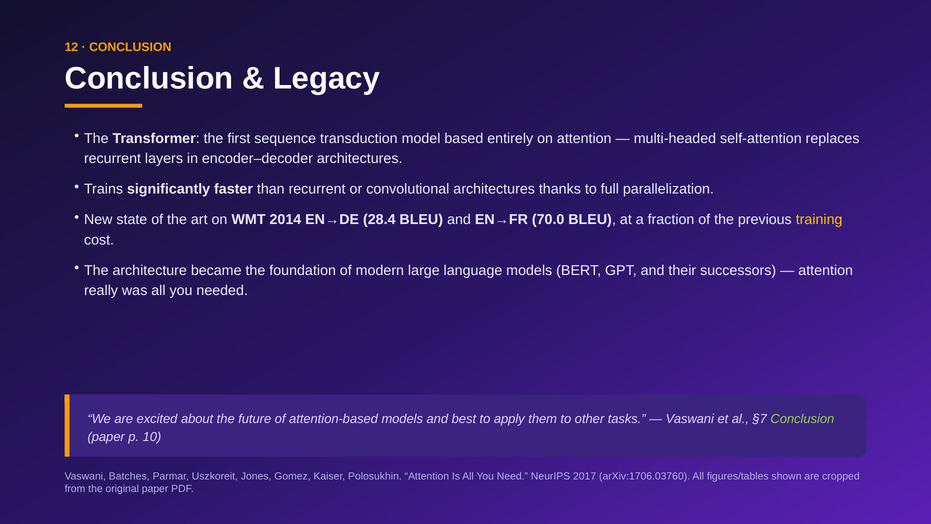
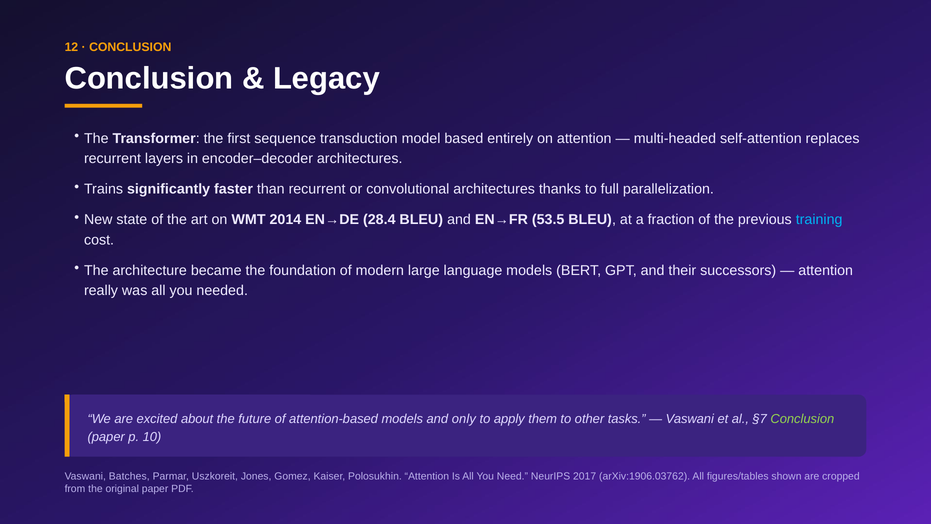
70.0: 70.0 -> 53.5 (548, 220)
training colour: yellow -> light blue (819, 220)
best: best -> only (464, 419)
arXiv:1706.03760: arXiv:1706.03760 -> arXiv:1906.03762 (645, 476)
